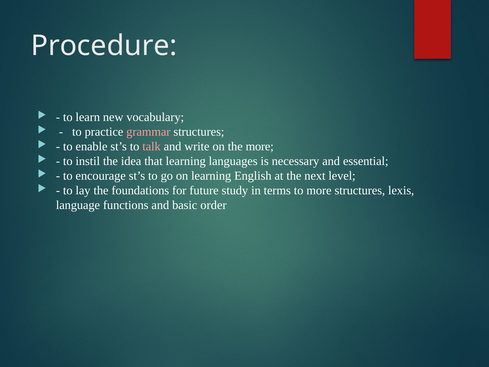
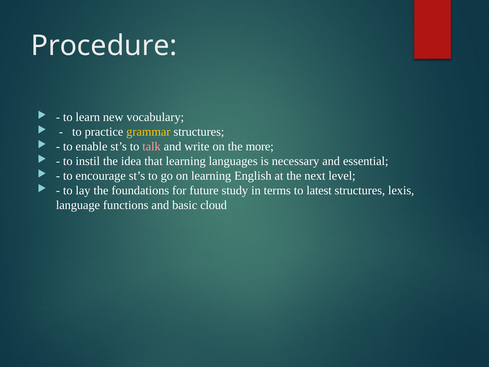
grammar colour: pink -> yellow (148, 132)
to more: more -> latest (319, 190)
order: order -> cloud (214, 205)
